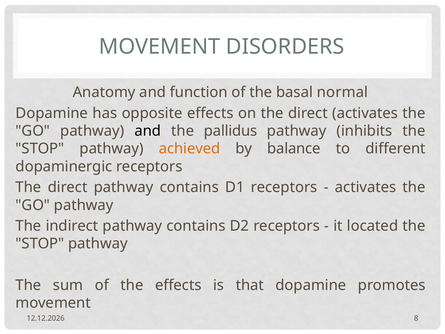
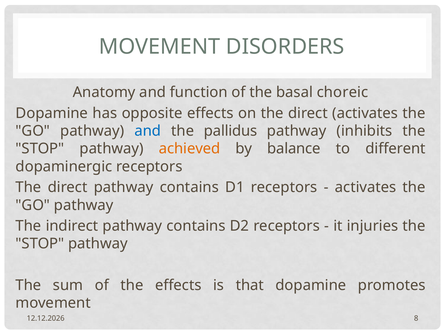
normal: normal -> choreic (343, 92)
and colour: black -> blue (148, 131)
located: located -> injuries (373, 226)
